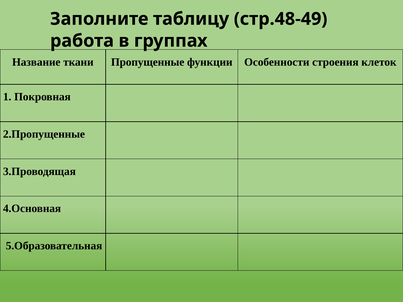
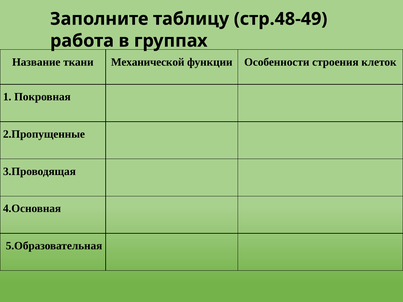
Пропущенные: Пропущенные -> Механической (148, 62)
